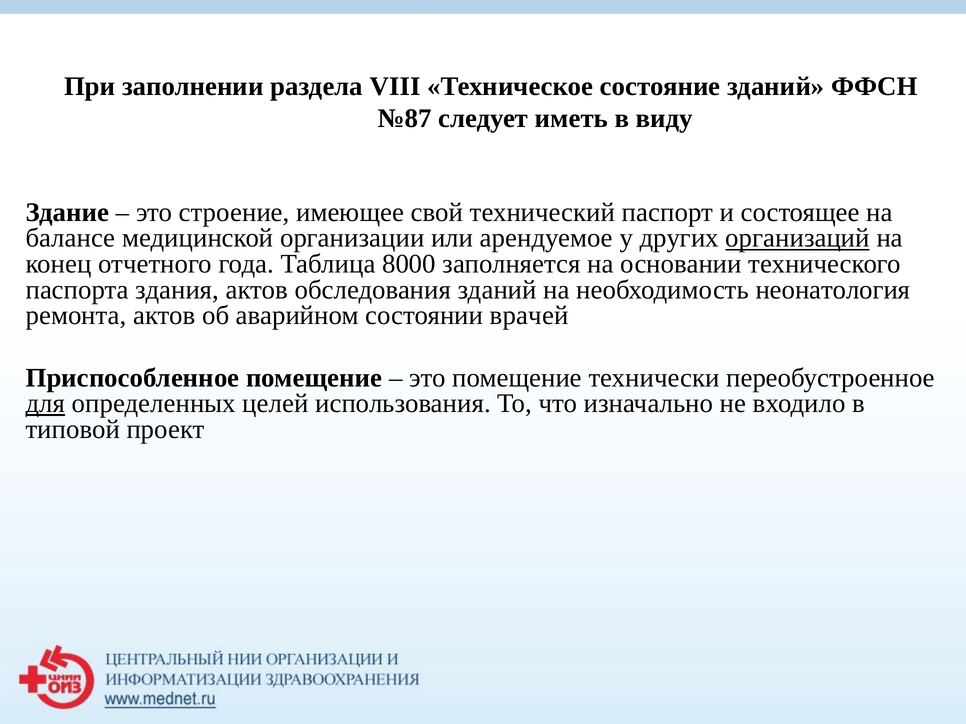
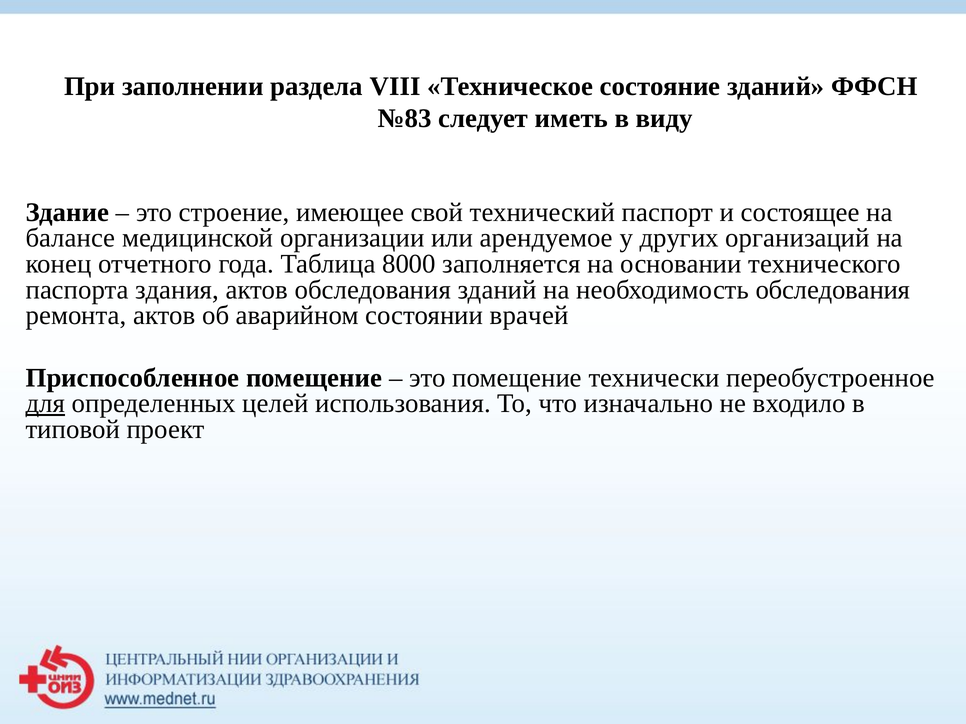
№87: №87 -> №83 (405, 119)
организаций underline: present -> none (798, 238)
необходимость неонатология: неонатология -> обследования (833, 290)
